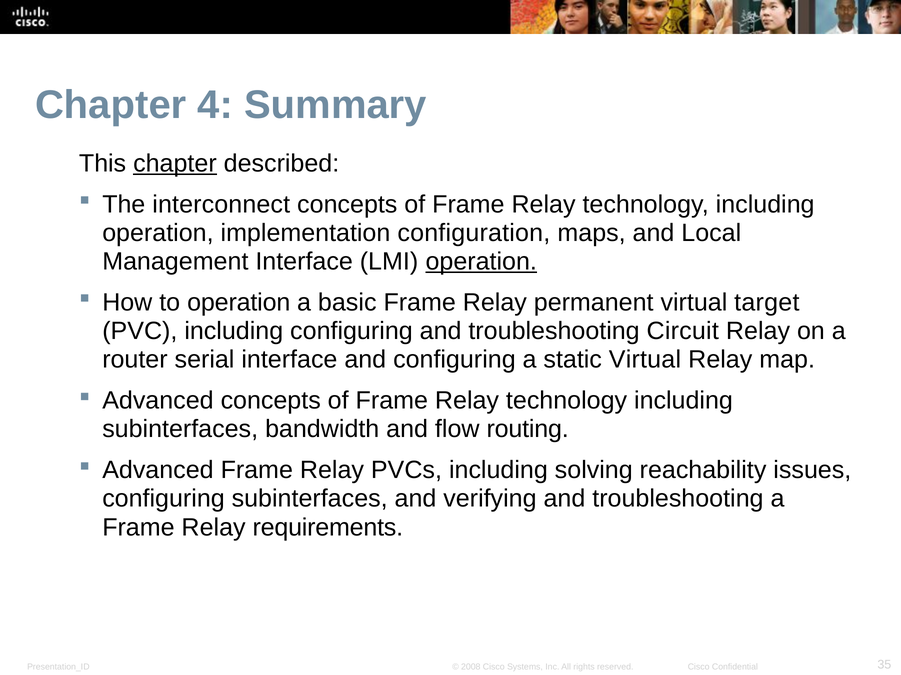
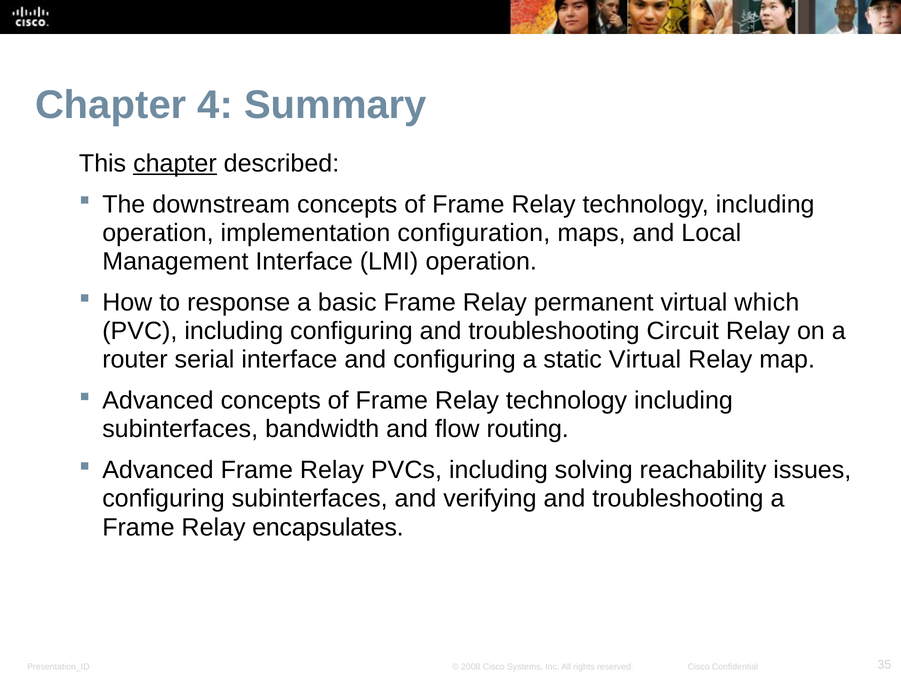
interconnect: interconnect -> downstream (221, 205)
operation underline: present -> none (481, 262)
to operation: operation -> response (239, 303)
target: target -> which (767, 303)
requirements: requirements -> encapsulates (328, 528)
